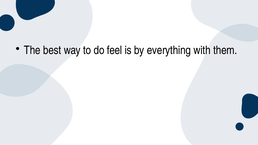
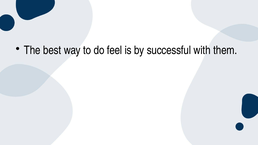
everything: everything -> successful (169, 50)
